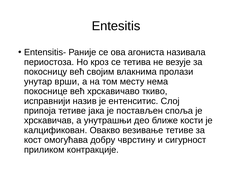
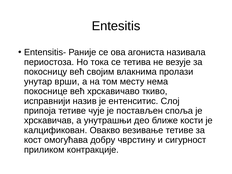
кроз: кроз -> тока (100, 62)
јака: јака -> чује (96, 111)
